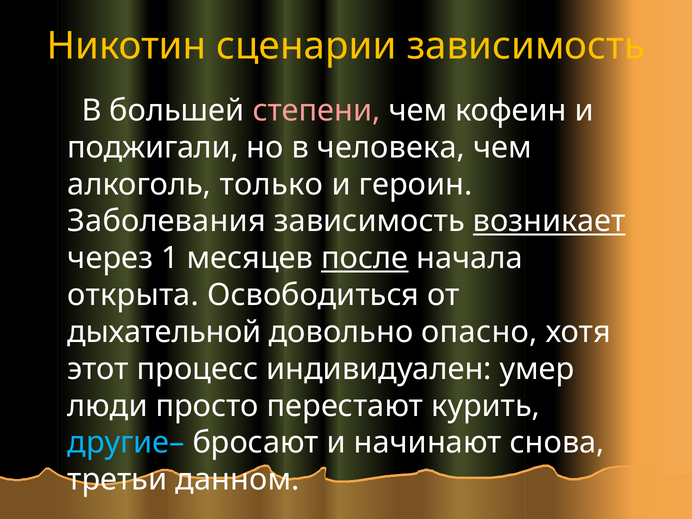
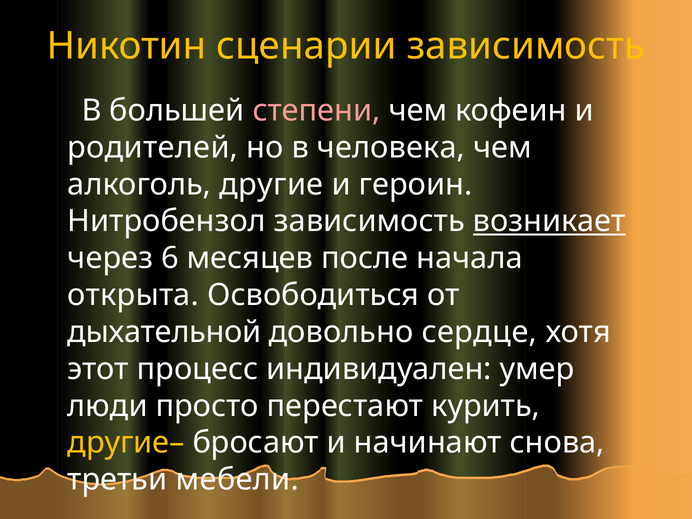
поджигали: поджигали -> родителей (153, 147)
только: только -> другие (271, 184)
Заболевания: Заболевания -> Нитробензол (167, 221)
1: 1 -> 6 (170, 258)
после underline: present -> none (365, 258)
опасно: опасно -> сердце (479, 332)
другие– colour: light blue -> yellow (126, 443)
данном: данном -> мебели (237, 480)
